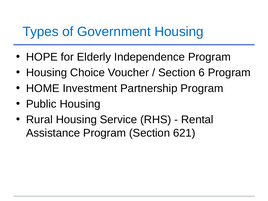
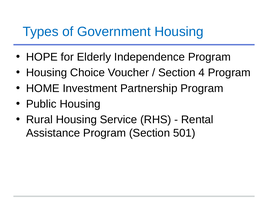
6: 6 -> 4 (202, 73)
621: 621 -> 501 (184, 133)
